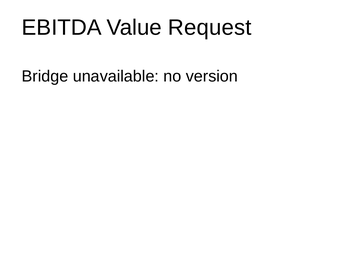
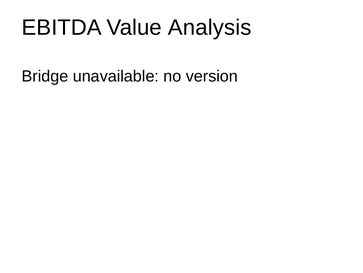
Request: Request -> Analysis (210, 28)
